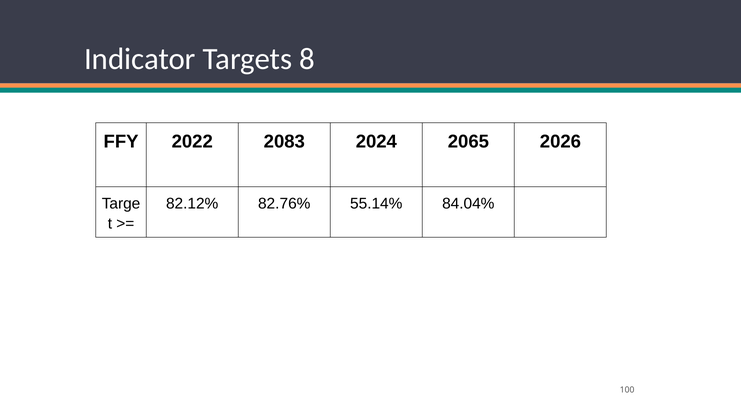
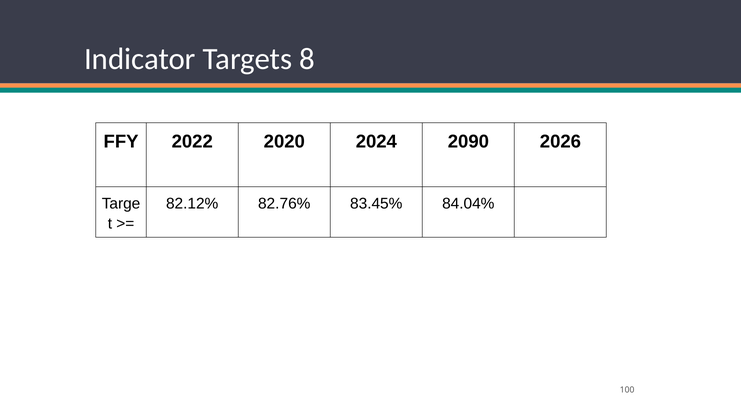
2083: 2083 -> 2020 (284, 142)
2065: 2065 -> 2090 (468, 142)
55.14%: 55.14% -> 83.45% (376, 204)
